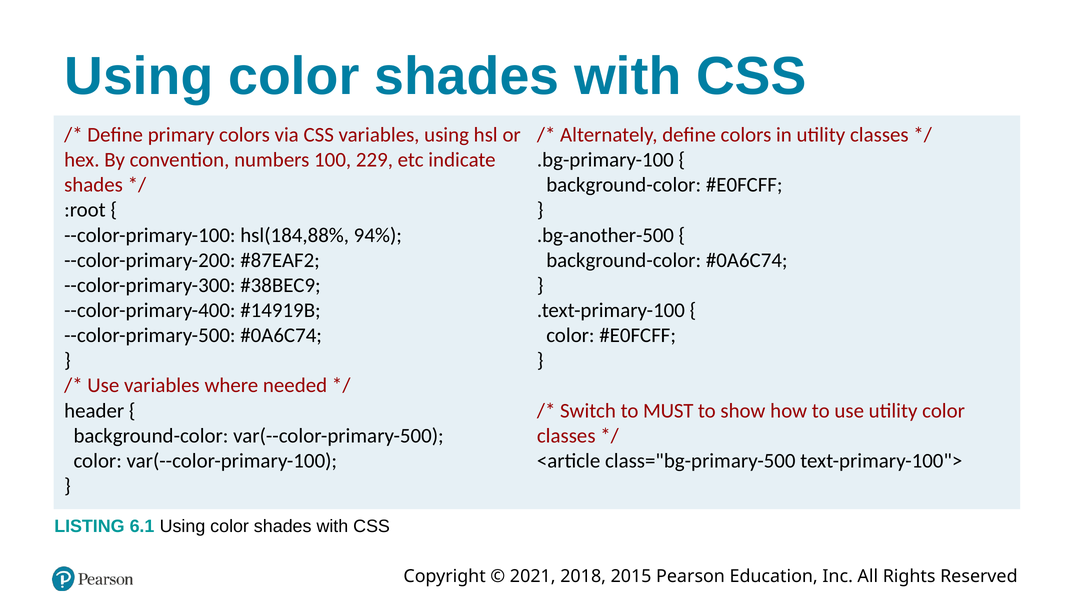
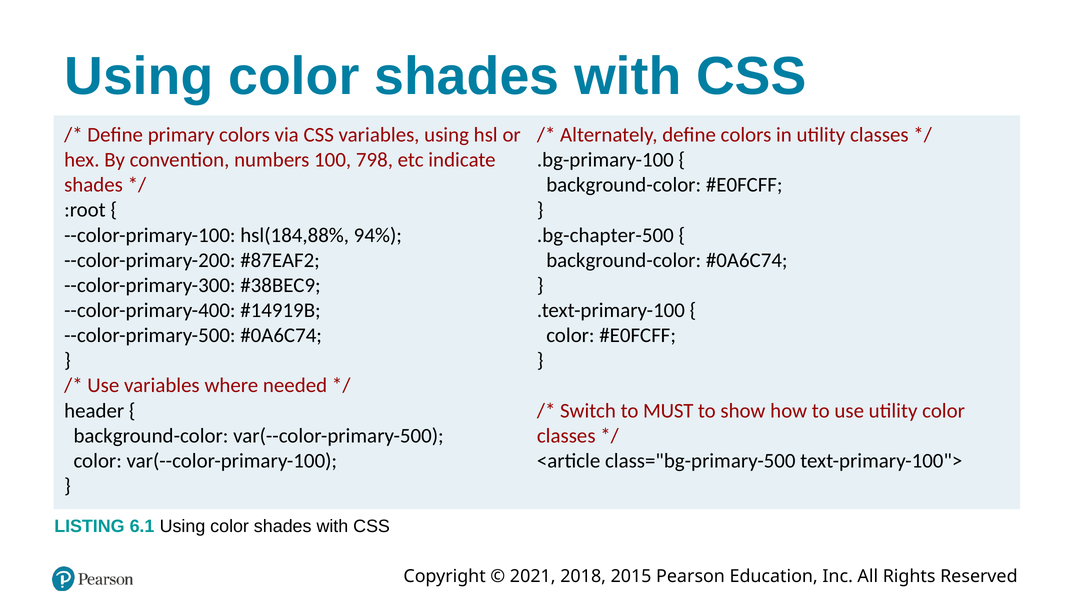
229: 229 -> 798 (374, 160)
.bg-another-500: .bg-another-500 -> .bg-chapter-500 (605, 235)
